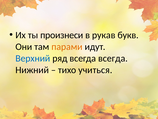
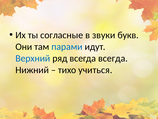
произнеси: произнеси -> согласные (62, 35)
рукав: рукав -> звуки (104, 35)
парами colour: orange -> blue (67, 47)
